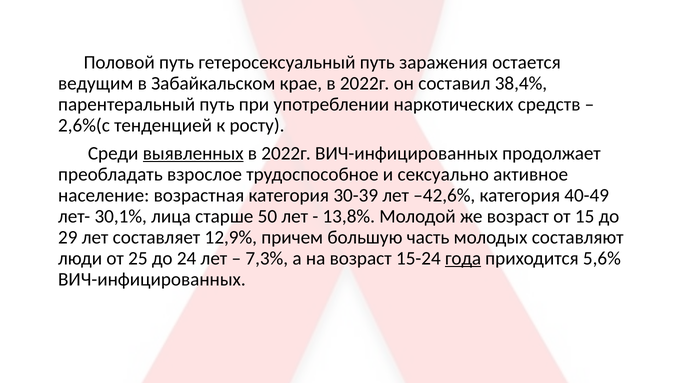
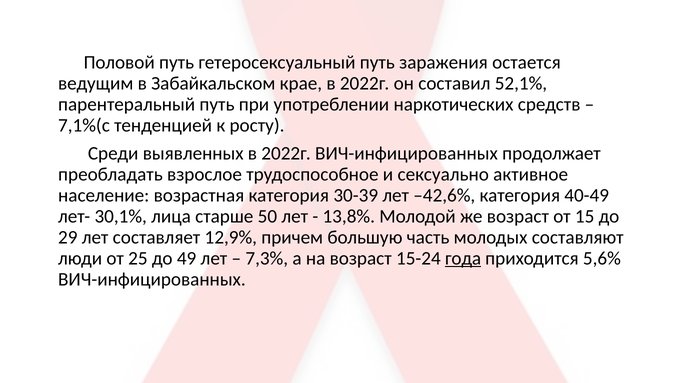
38,4%: 38,4% -> 52,1% (521, 83)
2,6%(с: 2,6%(с -> 7,1%(с (84, 125)
выявленных underline: present -> none (193, 153)
24: 24 -> 49 (187, 258)
